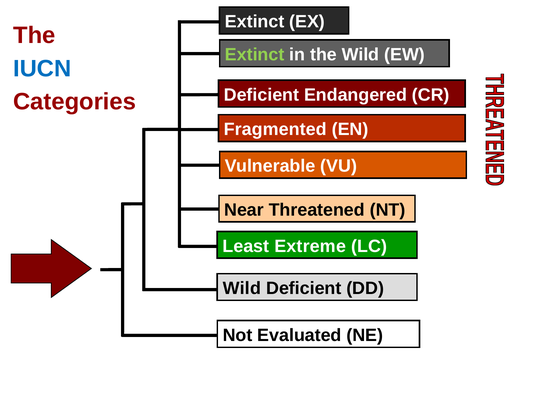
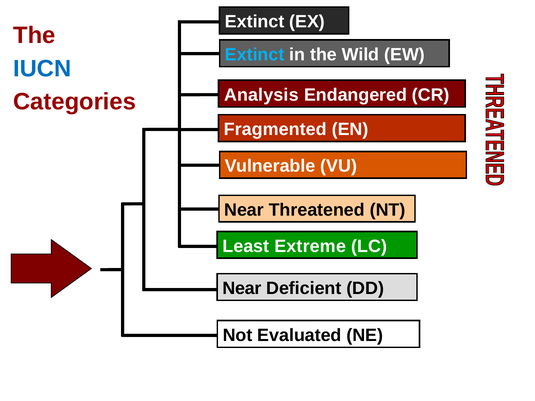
Extinct colour: light green -> light blue (255, 55)
Deficient: Deficient -> Analysis (261, 95)
Wild: Wild -> Near (242, 288)
